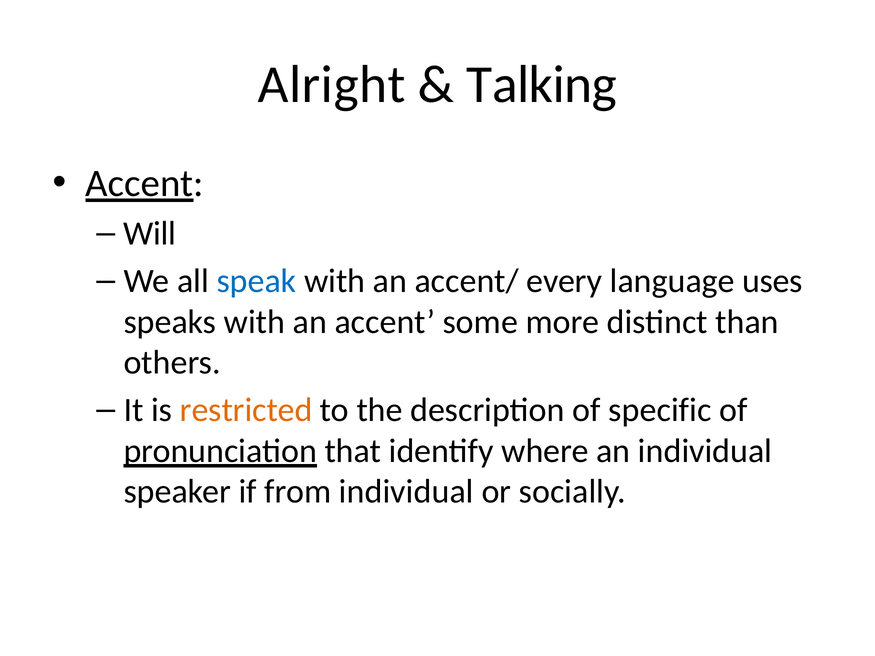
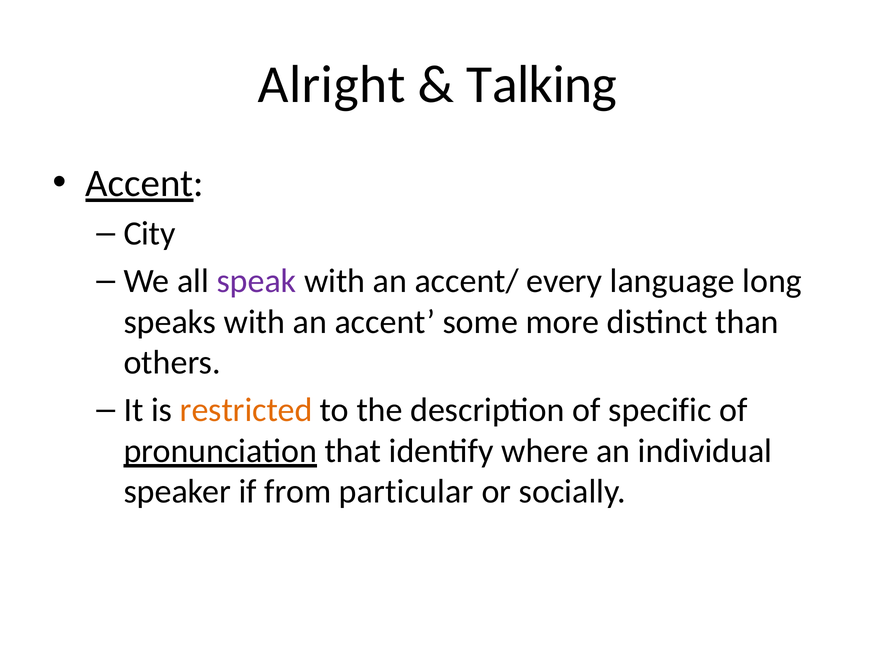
Will: Will -> City (150, 234)
speak colour: blue -> purple (256, 281)
uses: uses -> long (772, 281)
from individual: individual -> particular (406, 492)
